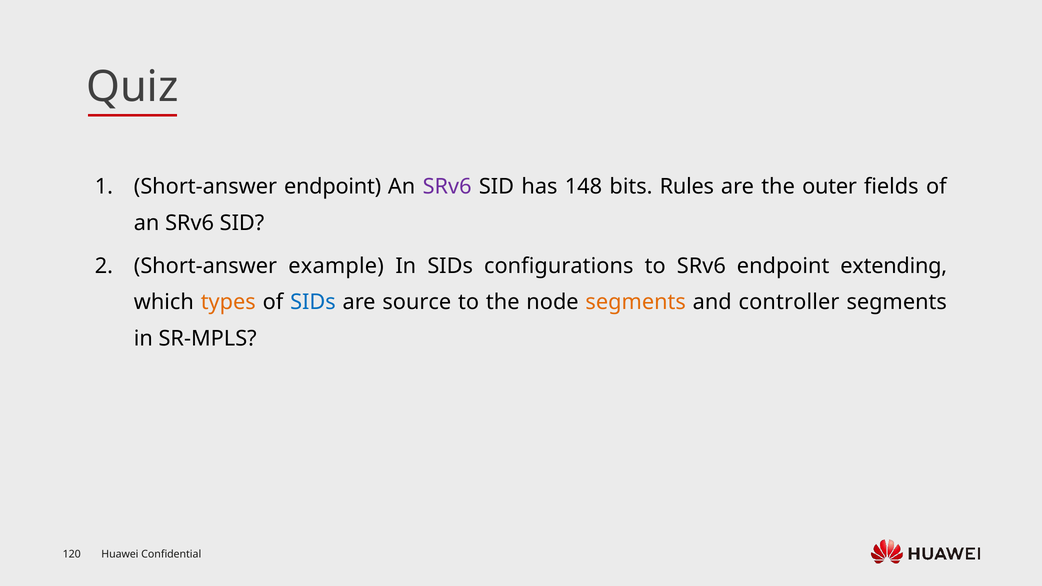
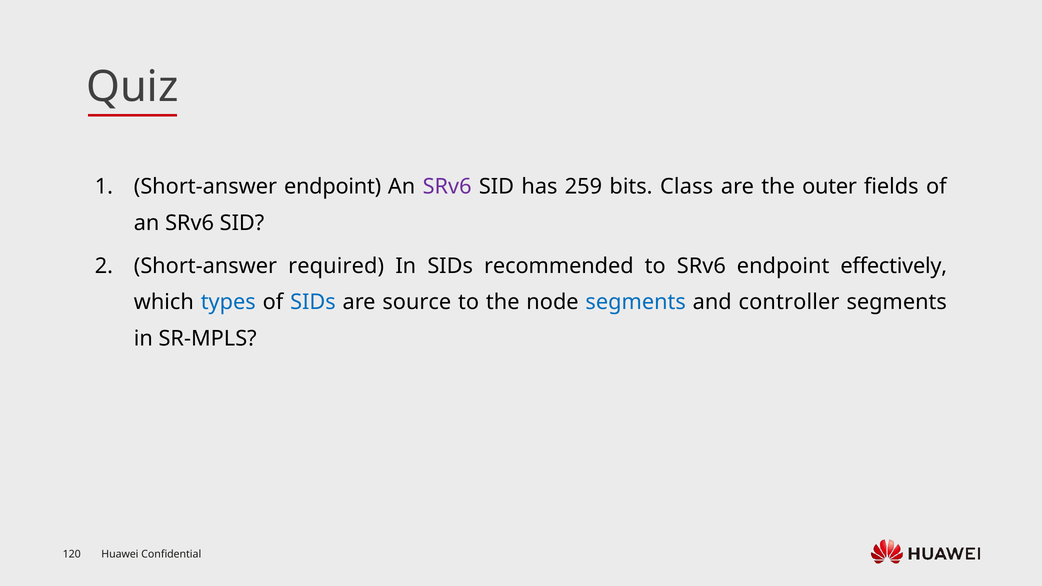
148: 148 -> 259 (583, 186)
Rules: Rules -> Class (687, 186)
example: example -> required (336, 266)
configurations: configurations -> recommended (559, 266)
extending: extending -> effectively (894, 266)
types colour: orange -> blue (228, 302)
segments colour: orange -> blue (636, 302)
